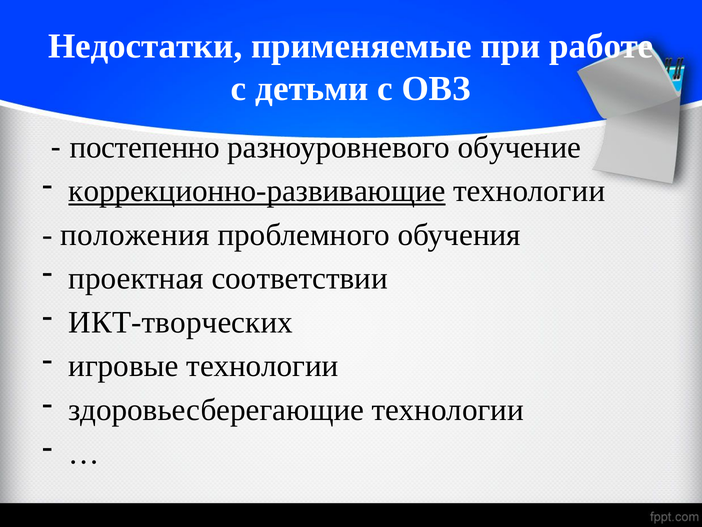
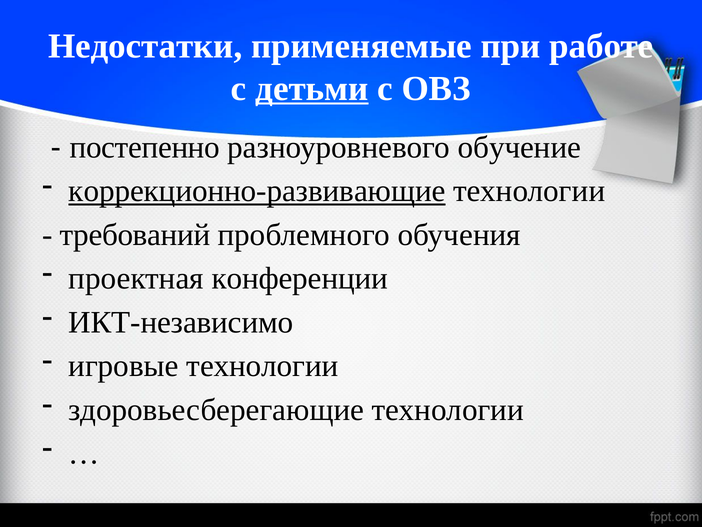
детьми underline: none -> present (312, 88)
положения: положения -> требований (135, 235)
соответствии: соответствии -> конференции (300, 278)
ИКТ-творческих: ИКТ-творческих -> ИКТ-независимо (181, 322)
